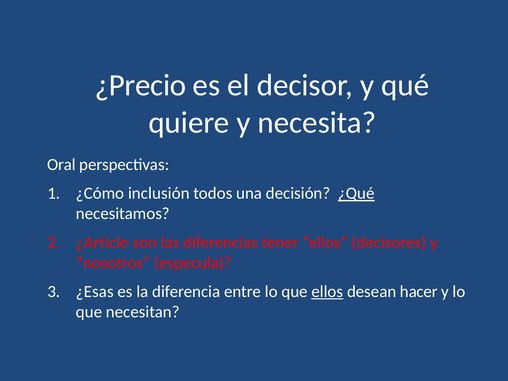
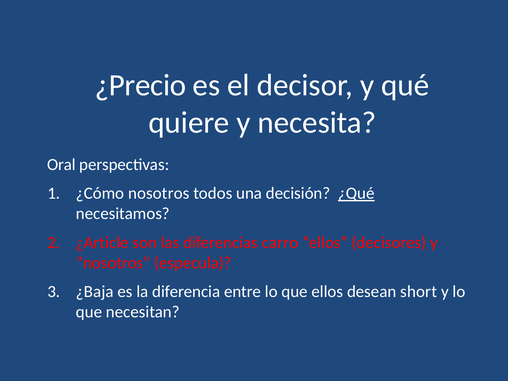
¿Cómo inclusión: inclusión -> nosotros (159, 193)
tener: tener -> carro (280, 242)
¿Esas: ¿Esas -> ¿Baja (95, 292)
ellos underline: present -> none (327, 292)
hacer: hacer -> short (419, 292)
